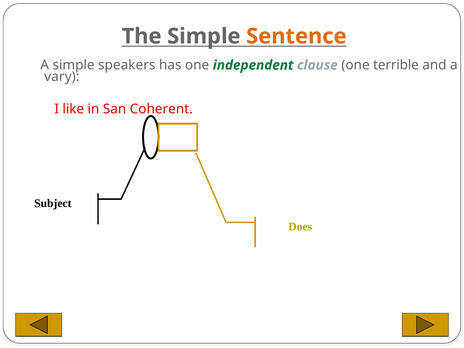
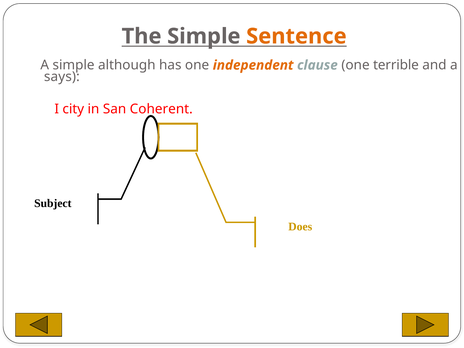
speakers: speakers -> although (127, 65)
independent colour: green -> orange (253, 65)
vary: vary -> says (62, 77)
like: like -> city (73, 109)
